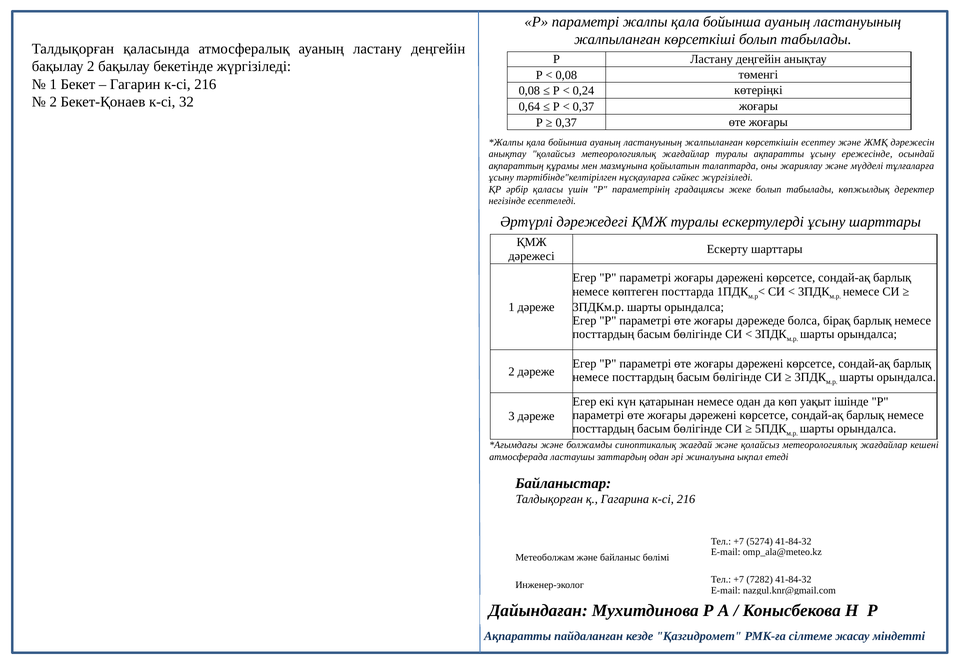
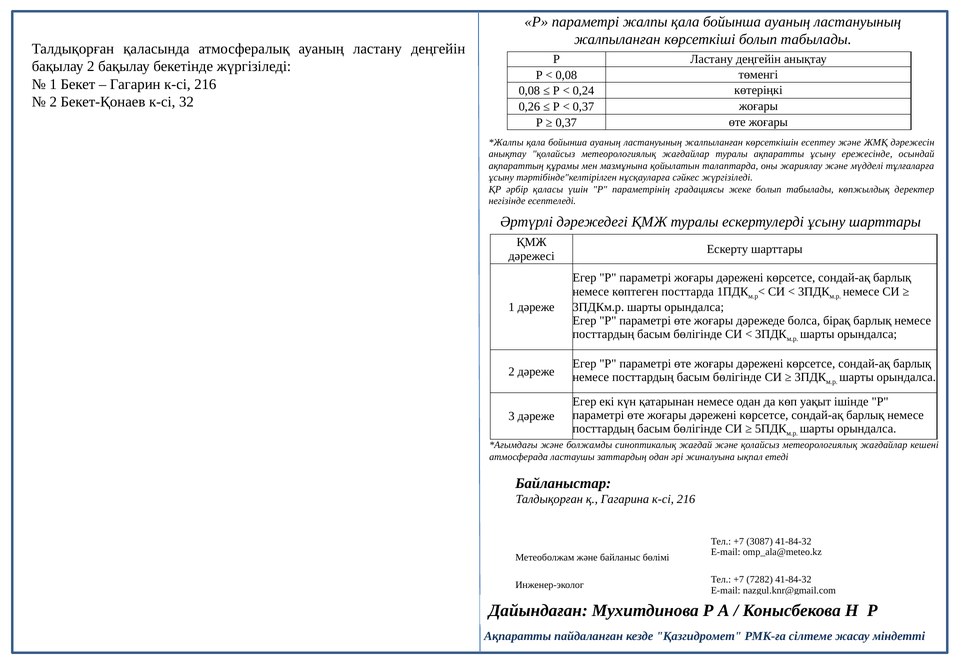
0,64: 0,64 -> 0,26 (529, 107)
5274: 5274 -> 3087 (760, 542)
